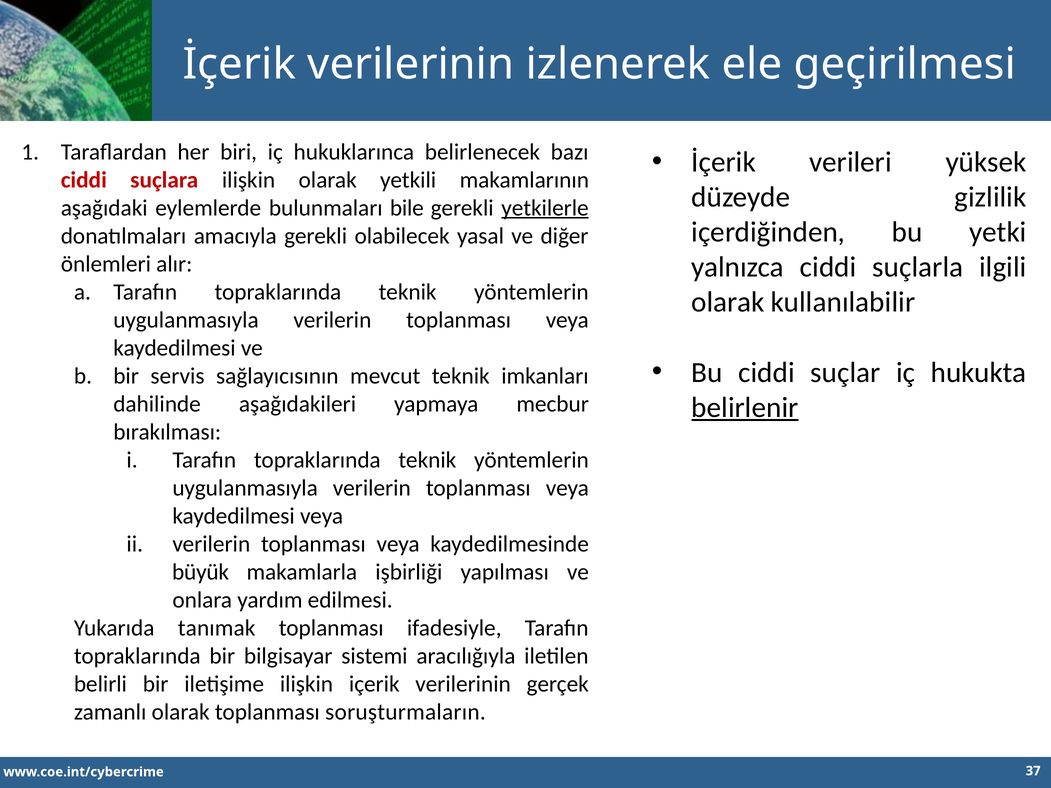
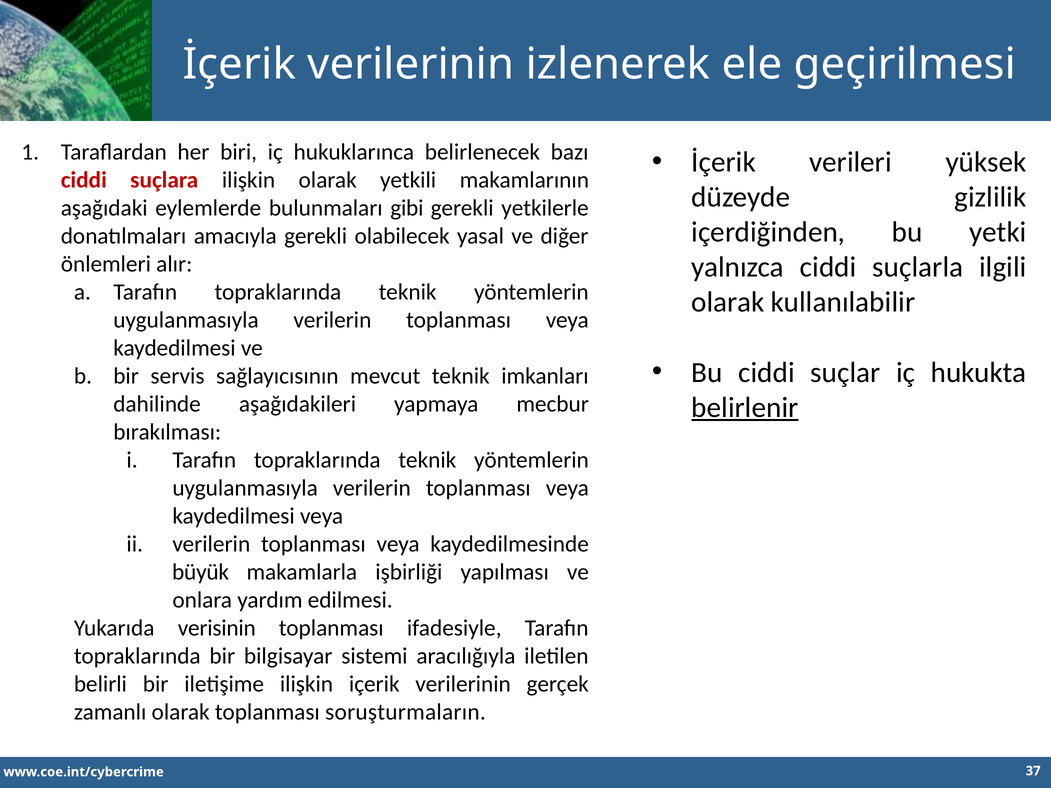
bile: bile -> gibi (407, 208)
yetkilerle underline: present -> none (545, 208)
tanımak: tanımak -> verisinin (217, 628)
